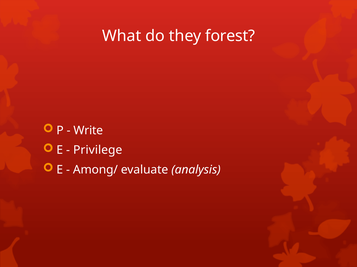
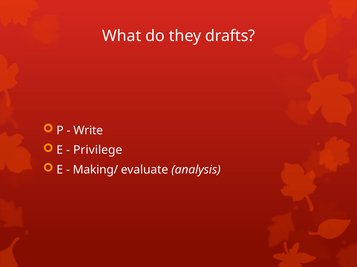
forest: forest -> drafts (230, 36)
Among/: Among/ -> Making/ (95, 170)
